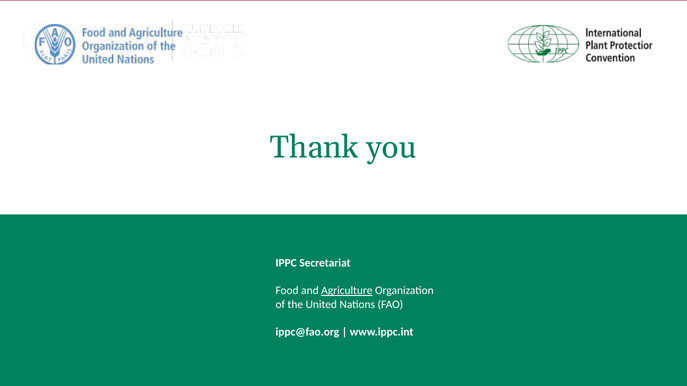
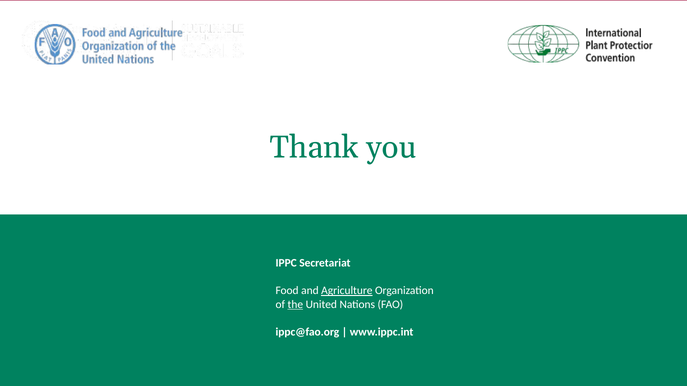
the underline: none -> present (295, 305)
